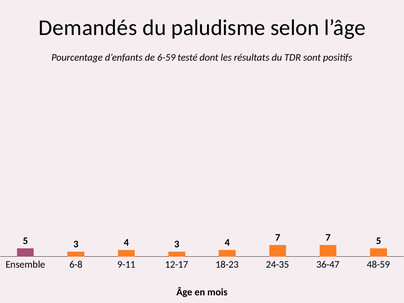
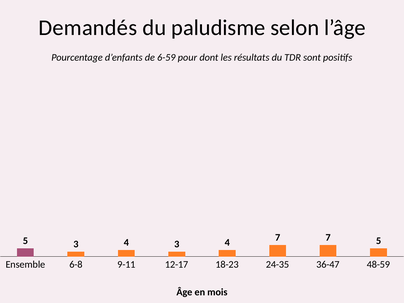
testé: testé -> pour (187, 57)
